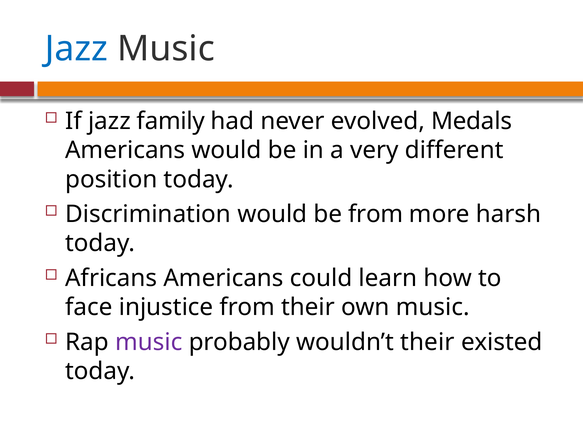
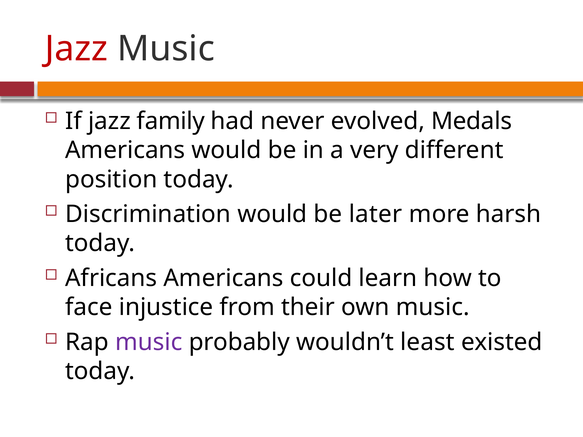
Jazz colour: blue -> red (76, 49)
be from: from -> later (375, 214)
wouldn’t their: their -> least (427, 342)
